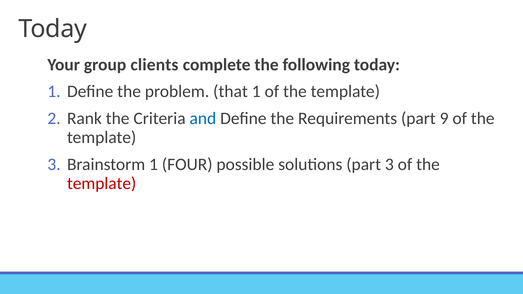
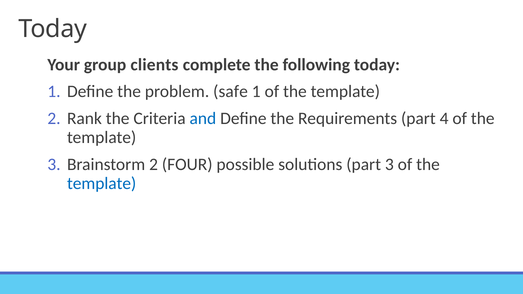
that: that -> safe (231, 92)
9: 9 -> 4 (444, 118)
Brainstorm 1: 1 -> 2 (154, 164)
template colour: red -> blue (102, 184)
